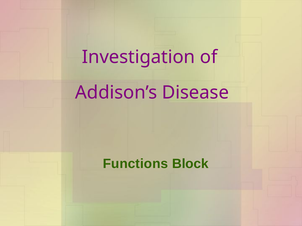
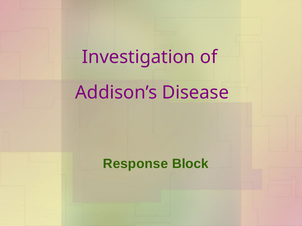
Functions: Functions -> Response (135, 164)
